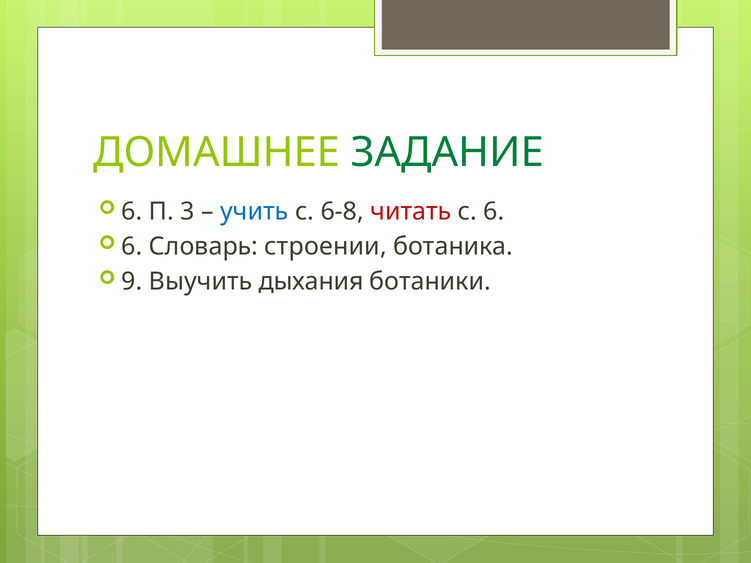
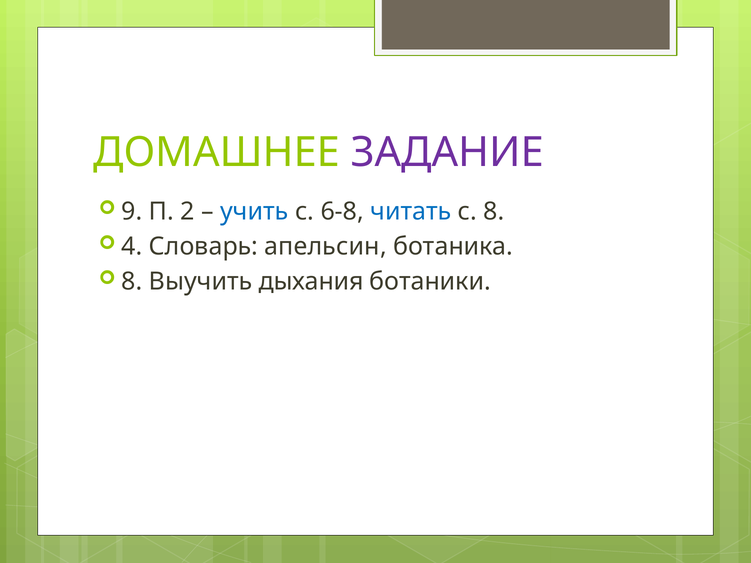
ЗАДАНИЕ colour: green -> purple (447, 152)
6: 6 -> 9 (132, 211)
3: 3 -> 2 (188, 211)
читать colour: red -> blue (411, 211)
с 6: 6 -> 8 (494, 211)
6: 6 -> 4 (132, 246)
строении: строении -> апельсин (326, 246)
9: 9 -> 8 (132, 281)
